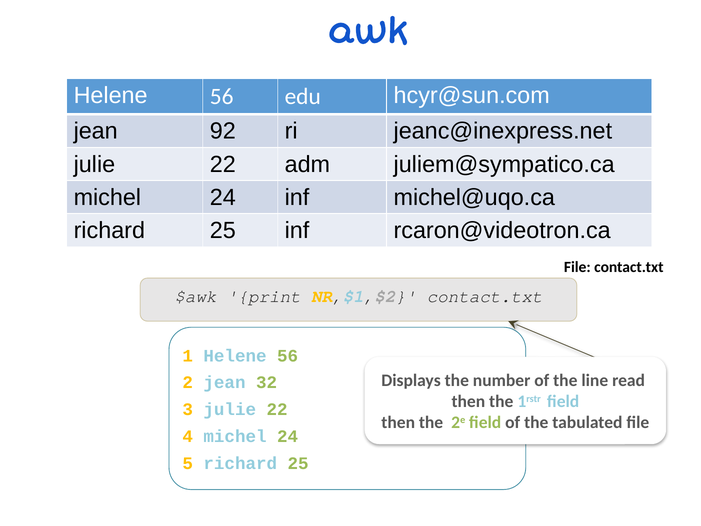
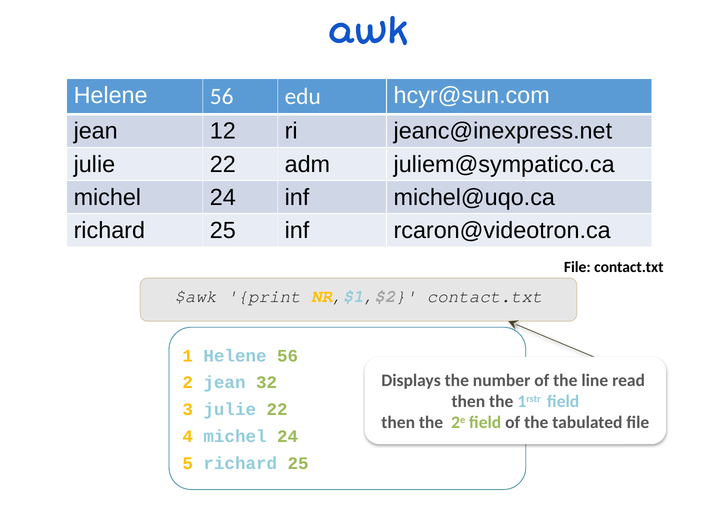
92: 92 -> 12 (223, 131)
